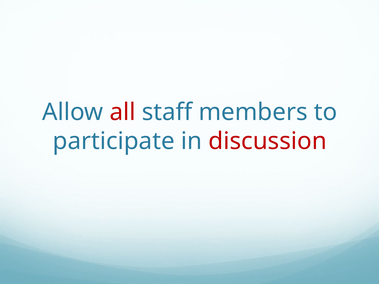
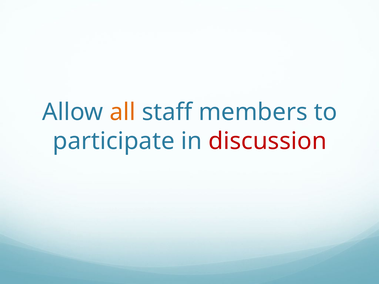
all colour: red -> orange (123, 112)
